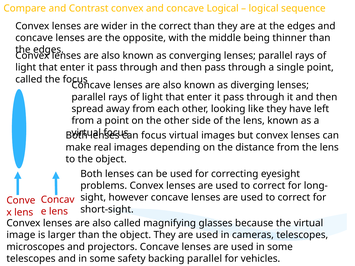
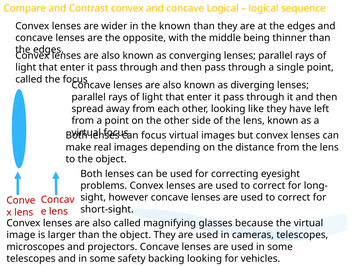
the correct: correct -> known (175, 26)
backing parallel: parallel -> looking (205, 259)
